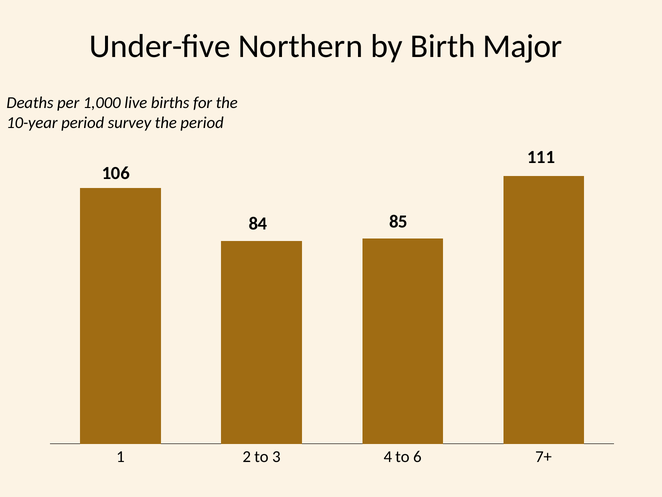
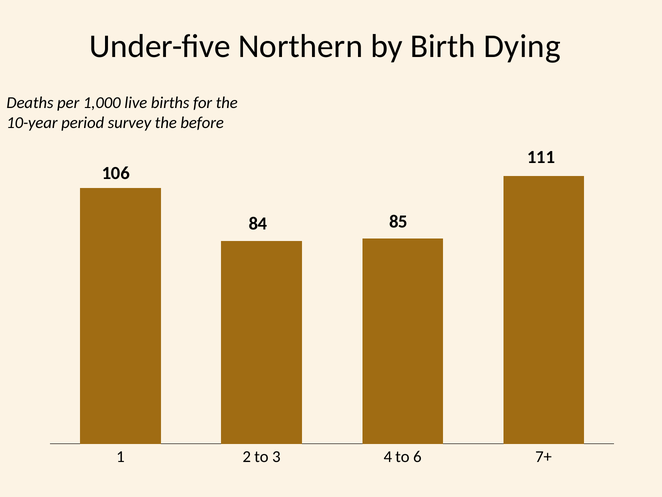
Major: Major -> Dying (522, 46)
the period: period -> before (202, 122)
